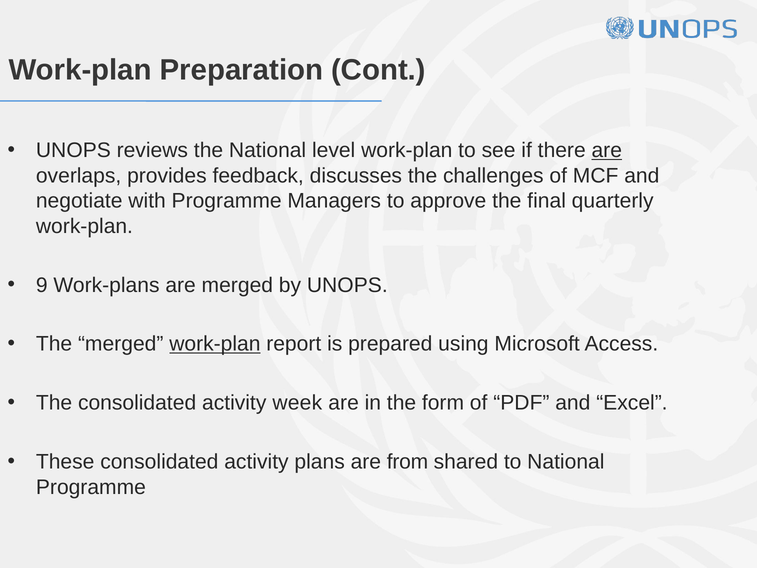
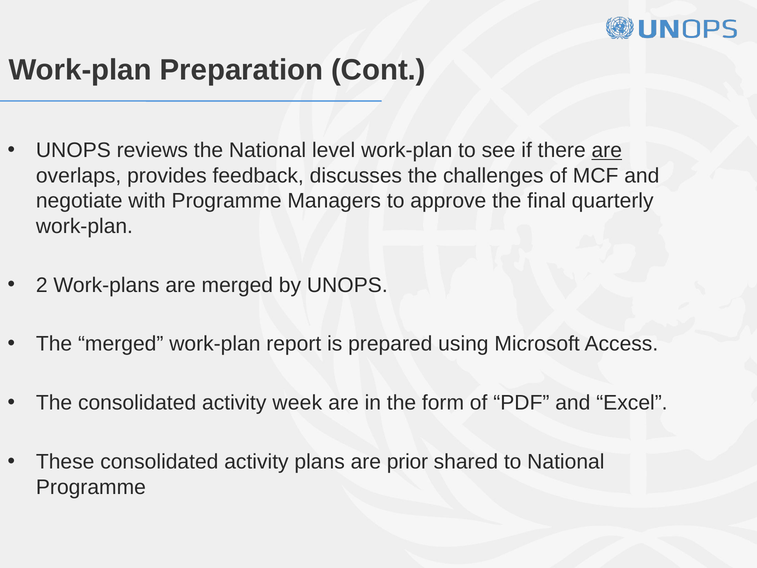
9: 9 -> 2 (42, 285)
work-plan underline: present -> none (215, 344)
from: from -> prior (407, 462)
